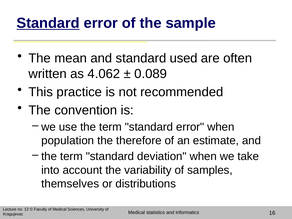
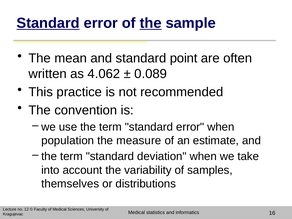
the underline: none -> present (151, 23)
used: used -> point (184, 58)
therefore: therefore -> measure (139, 141)
